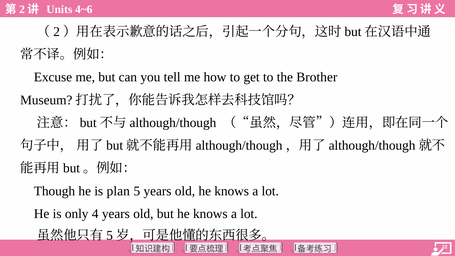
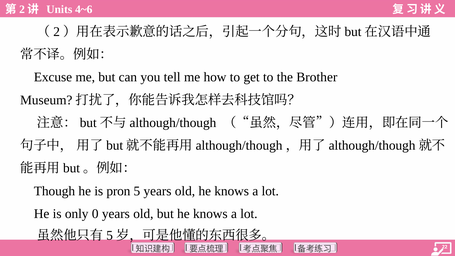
plan: plan -> pron (118, 191)
4: 4 -> 0 (95, 214)
